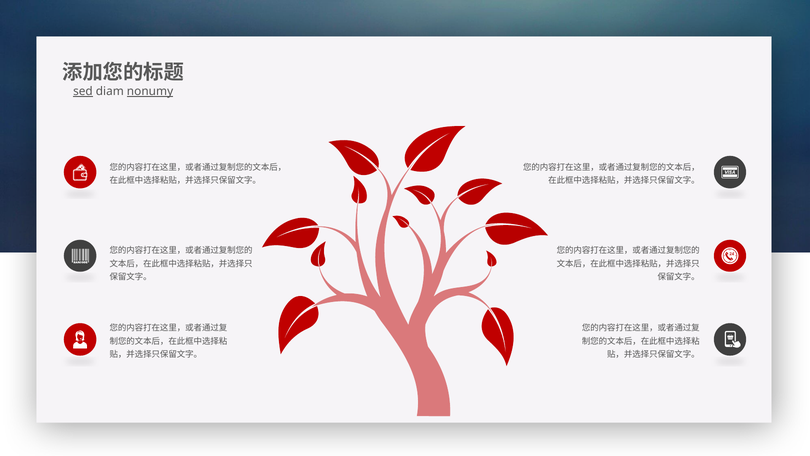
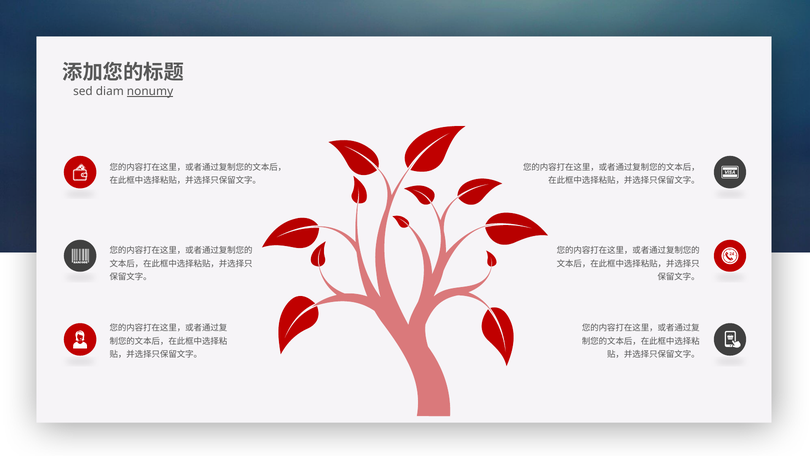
sed underline: present -> none (83, 91)
